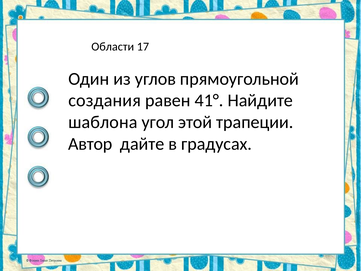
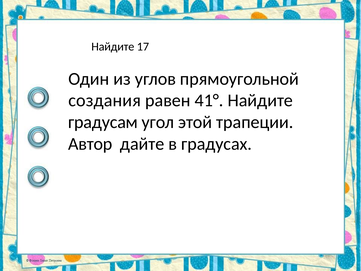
Области: Области -> Найдите (113, 46)
шаблона: шаблона -> градусам (103, 122)
